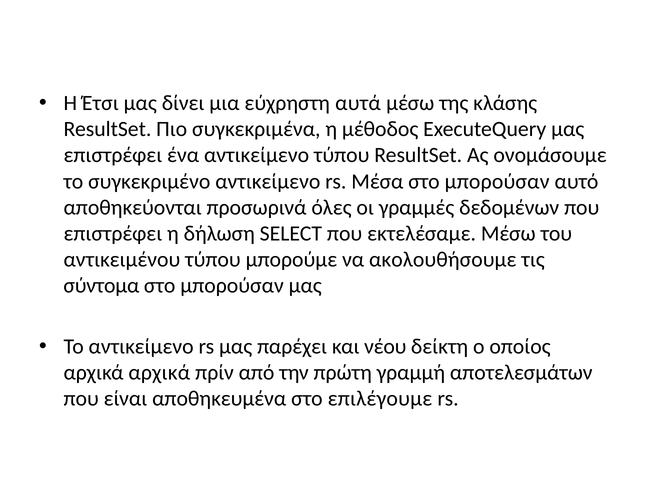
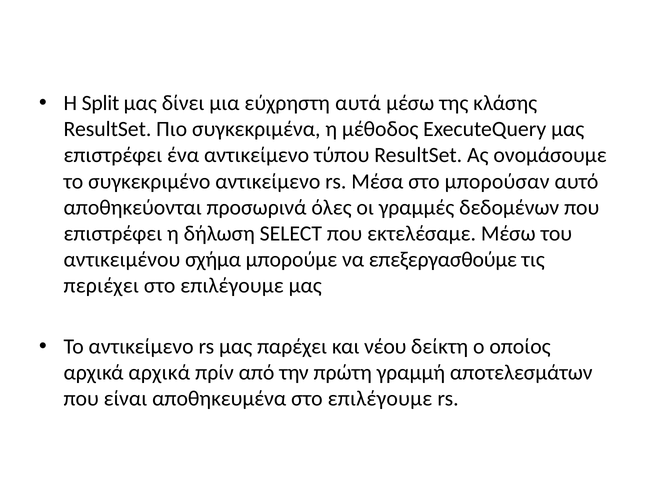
Έτσι: Έτσι -> Split (100, 103)
αντικειμένου τύπου: τύπου -> σχήμα (213, 260)
ακολουθήσουμε: ακολουθήσουμε -> επεξεργασθούμε (443, 260)
σύντομα: σύντομα -> περιέχει (101, 286)
μπορούσαν: μπορούσαν -> επιλέγουμε (232, 286)
